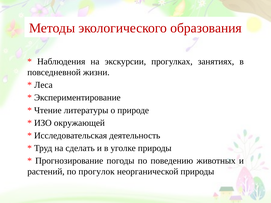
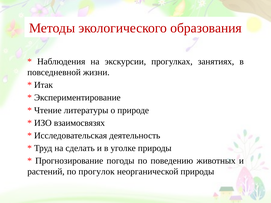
Леса: Леса -> Итак (43, 85)
окружающей: окружающей -> взаимосвязях (79, 123)
